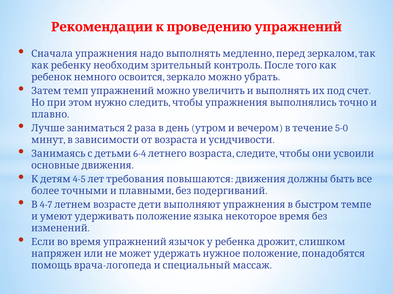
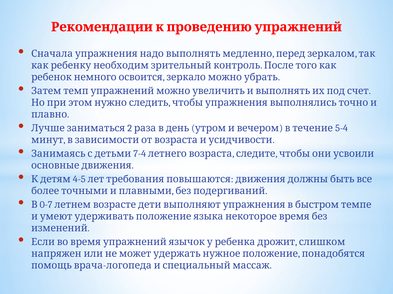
5-0: 5-0 -> 5-4 (342, 128)
6-4: 6-4 -> 7-4 (140, 154)
4-7: 4-7 -> 0-7 (46, 205)
